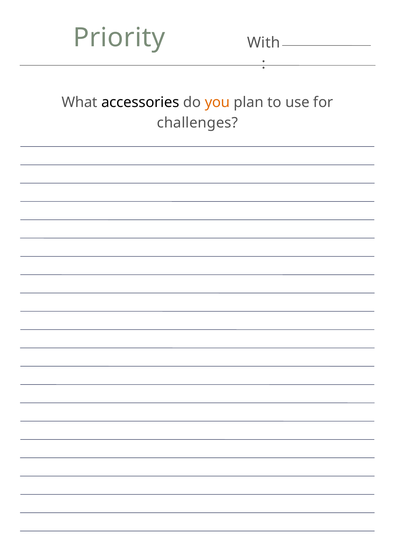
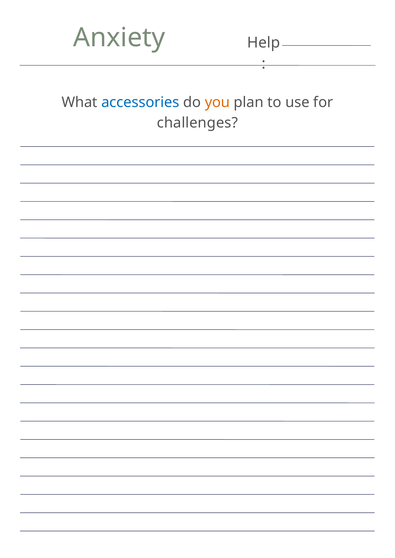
Priority: Priority -> Anxiety (119, 38)
With: With -> Help (264, 43)
accessories colour: black -> blue (140, 102)
